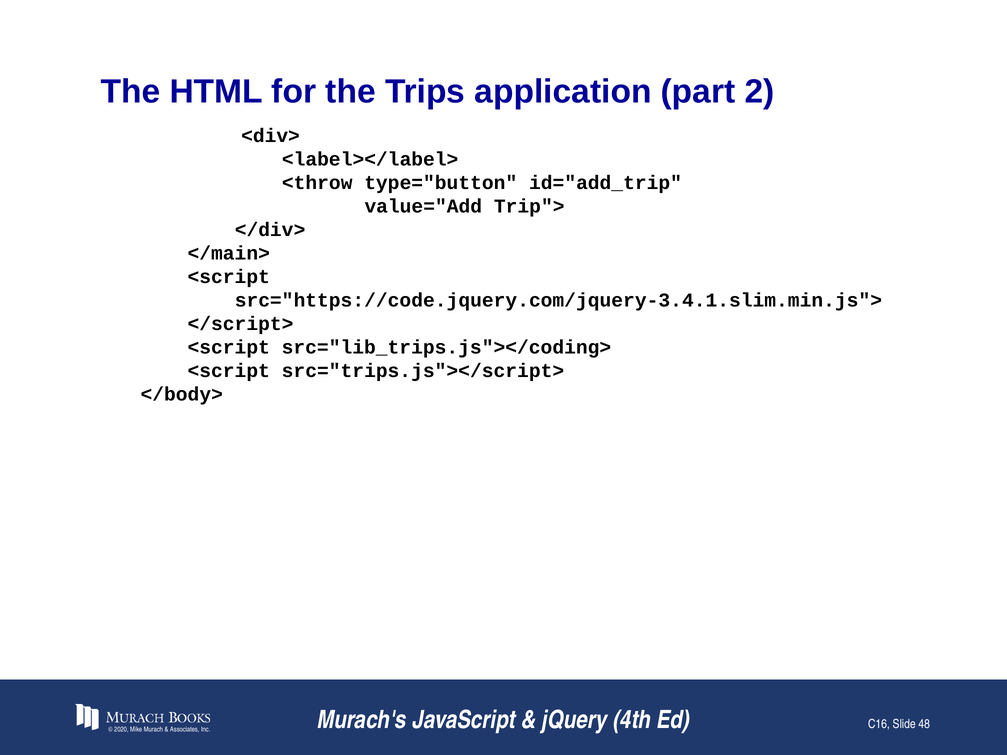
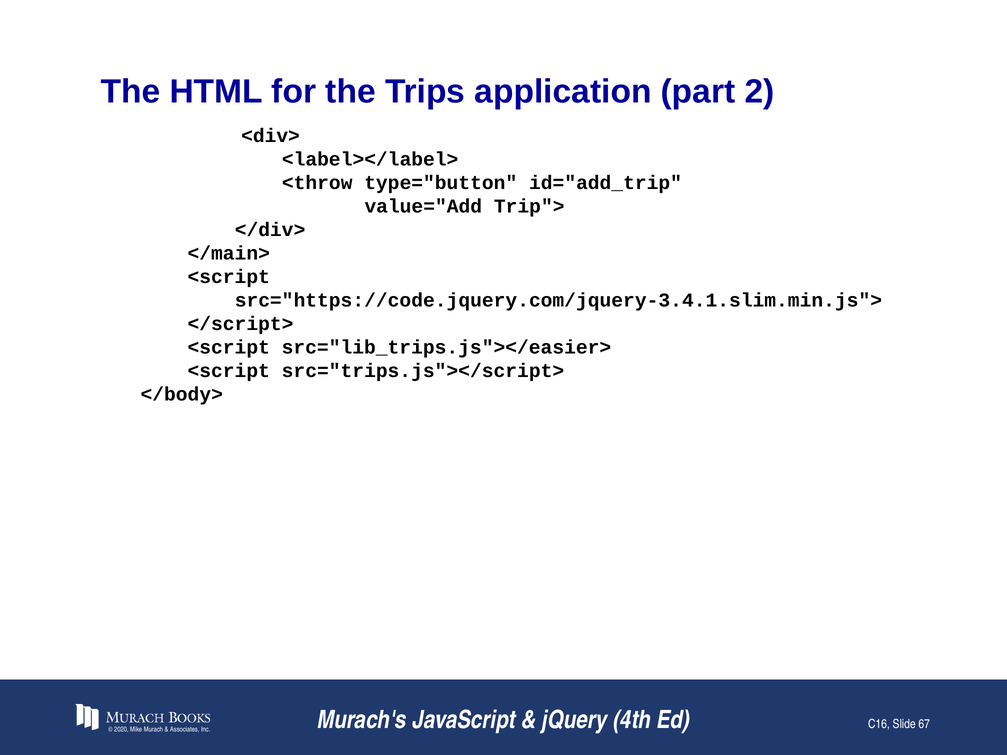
src="lib_trips.js"></coding>: src="lib_trips.js"></coding> -> src="lib_trips.js"></easier> (446, 347)
48: 48 -> 67 (924, 725)
